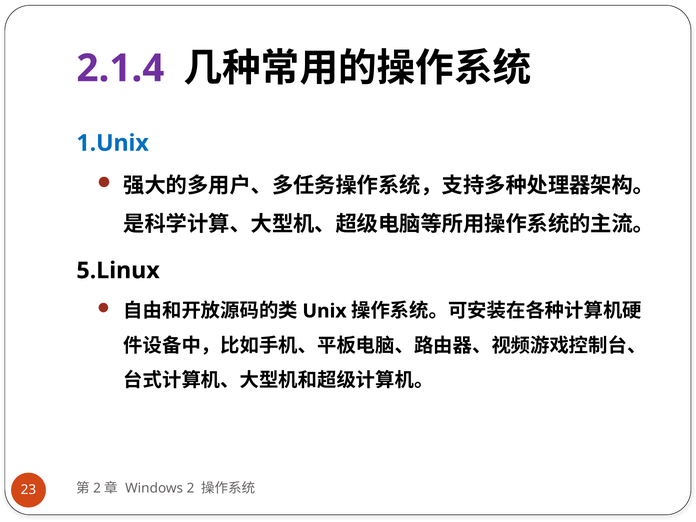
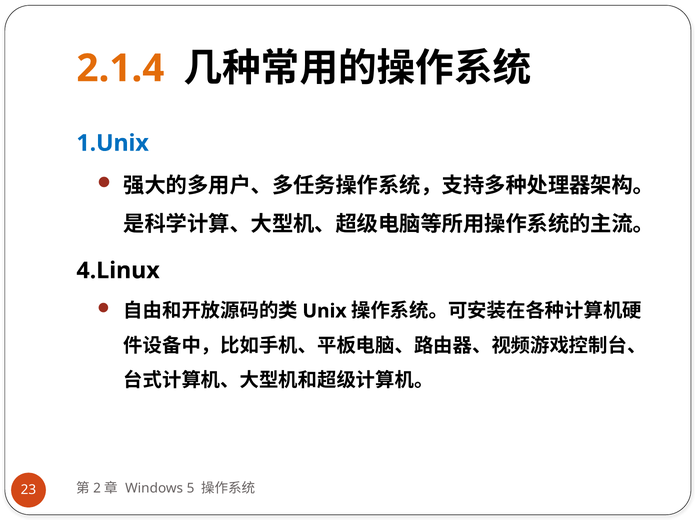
2.1.4 colour: purple -> orange (120, 68)
5.Linux: 5.Linux -> 4.Linux (118, 271)
2: 2 -> 5 (191, 488)
